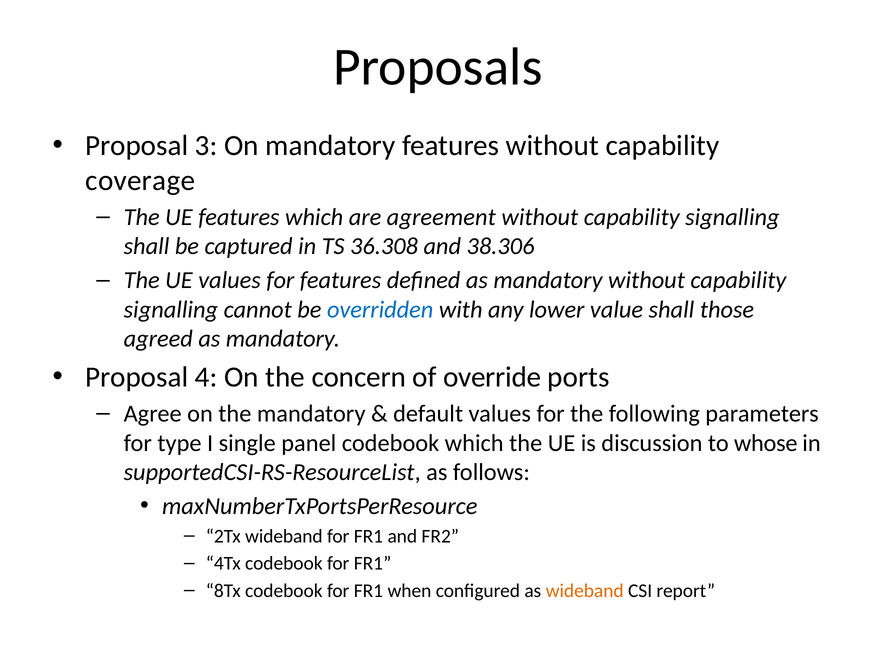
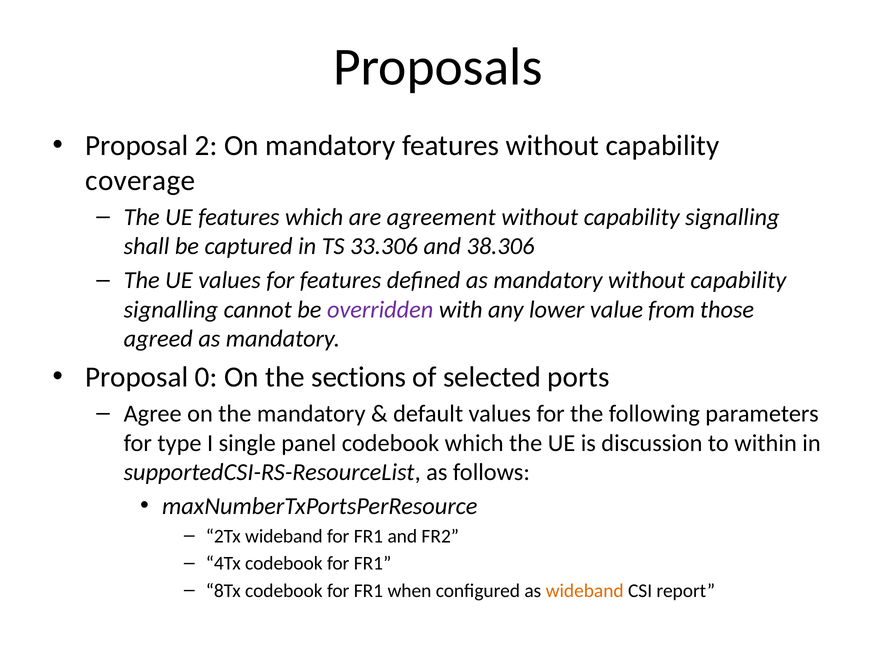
3: 3 -> 2 (206, 145)
36.308: 36.308 -> 33.306 (384, 246)
overridden colour: blue -> purple (380, 310)
value shall: shall -> from (672, 310)
4: 4 -> 0 (206, 377)
concern: concern -> sections (359, 377)
override: override -> selected (492, 377)
whose: whose -> within (766, 443)
